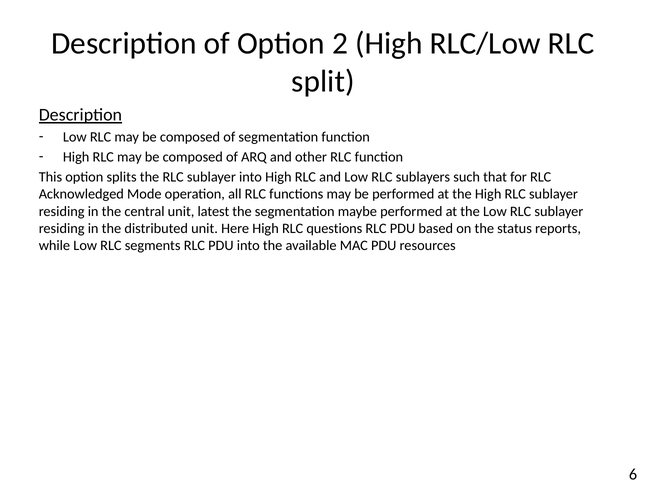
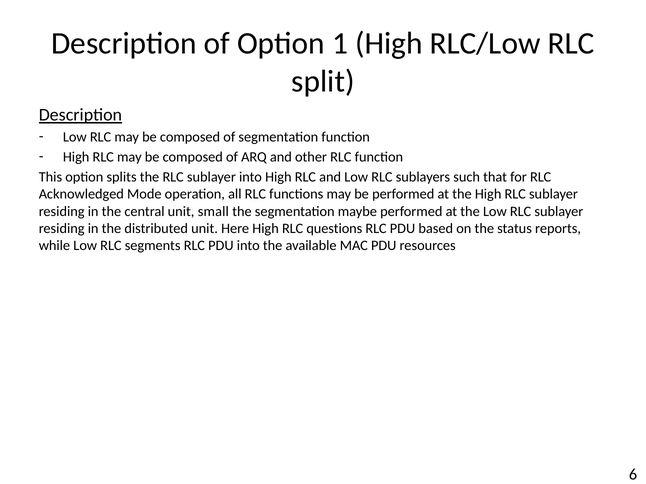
2: 2 -> 1 (340, 44)
latest: latest -> small (213, 212)
